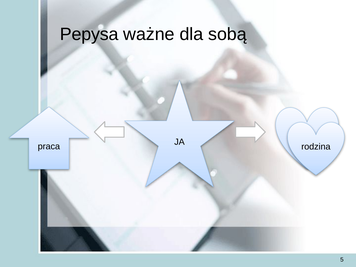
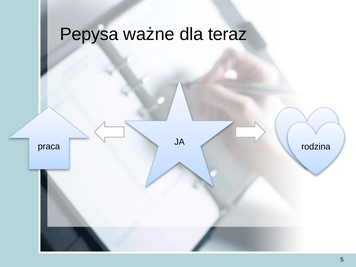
sobą: sobą -> teraz (228, 34)
